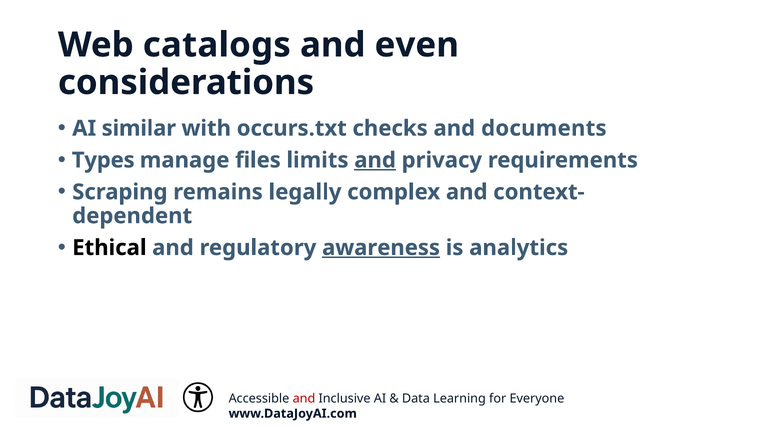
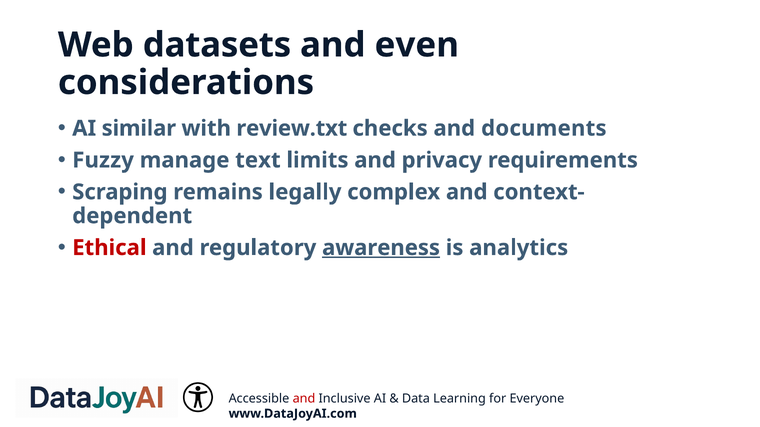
catalogs: catalogs -> datasets (217, 45)
occurs.txt: occurs.txt -> review.txt (292, 128)
Types: Types -> Fuzzy (103, 160)
files: files -> text (258, 160)
and underline: present -> none (375, 160)
Ethical colour: black -> red (109, 248)
